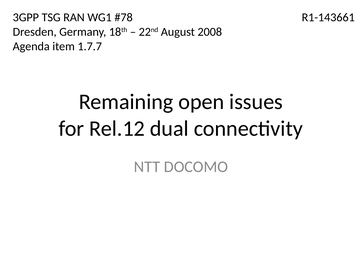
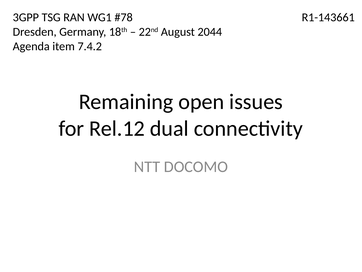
2008: 2008 -> 2044 (210, 32)
1.7.7: 1.7.7 -> 7.4.2 (90, 46)
